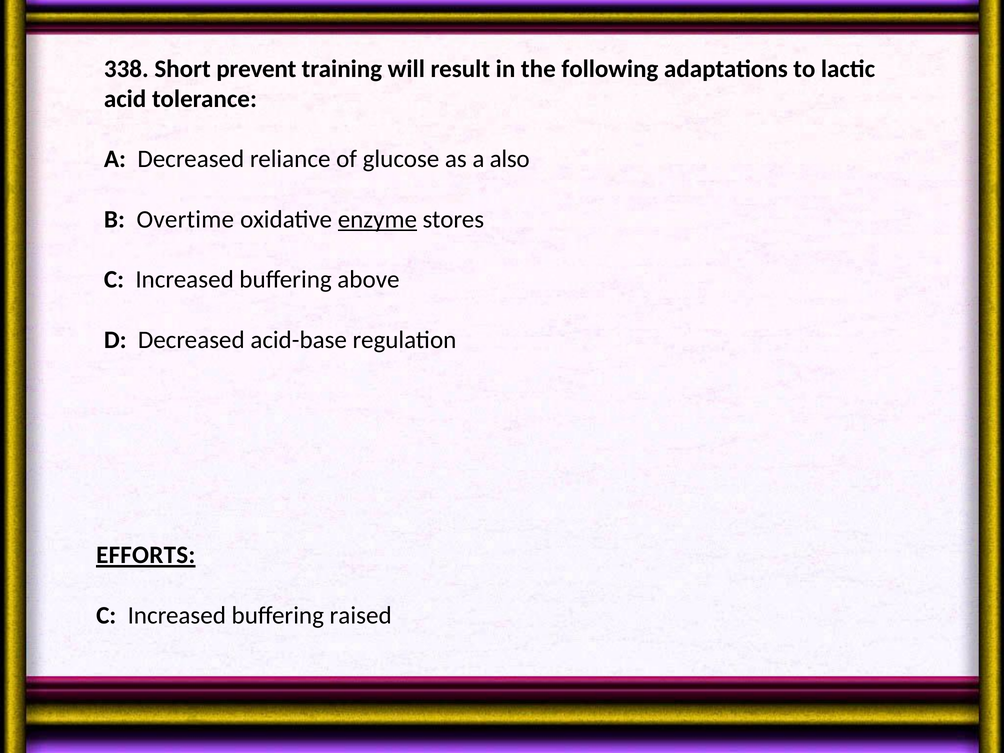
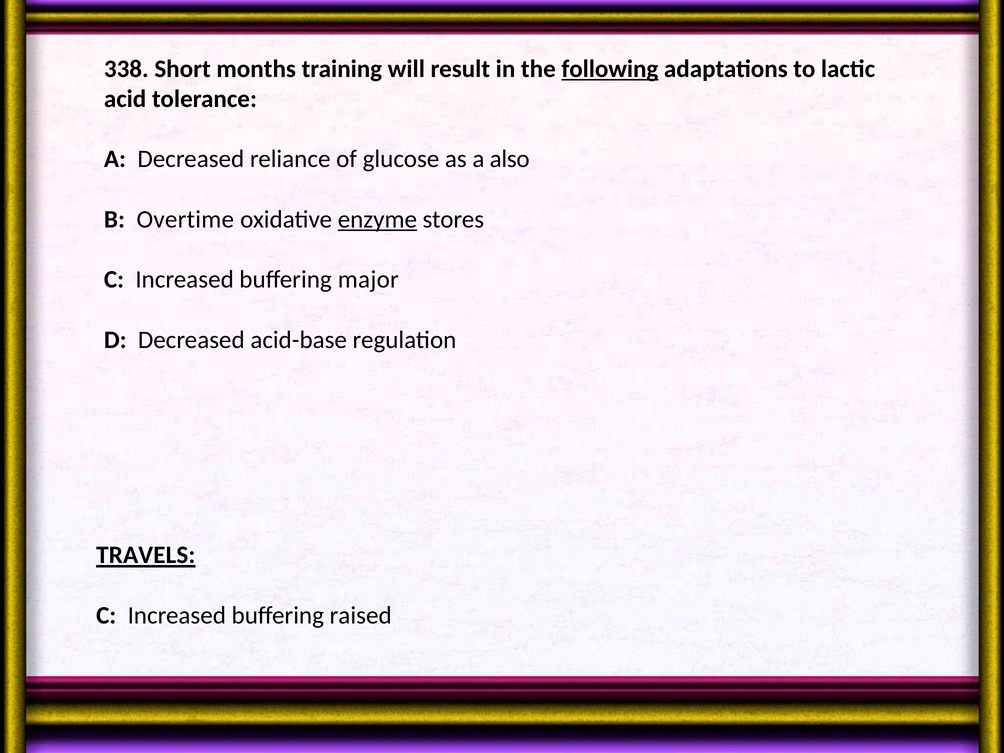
prevent: prevent -> months (256, 69)
following underline: none -> present (610, 69)
above: above -> major (368, 280)
EFFORTS: EFFORTS -> TRAVELS (146, 555)
